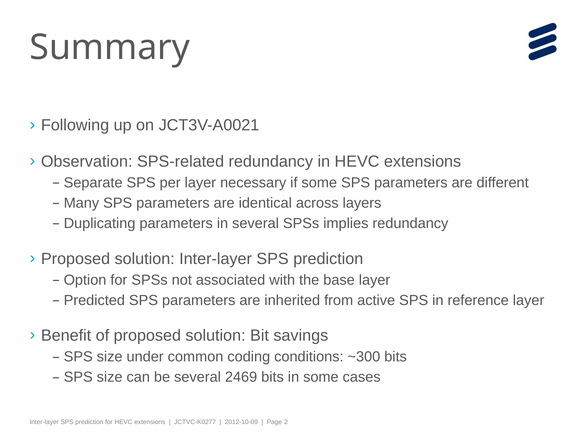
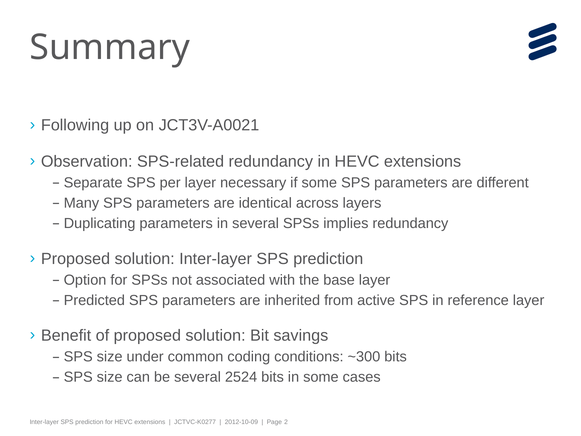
2469: 2469 -> 2524 (241, 377)
